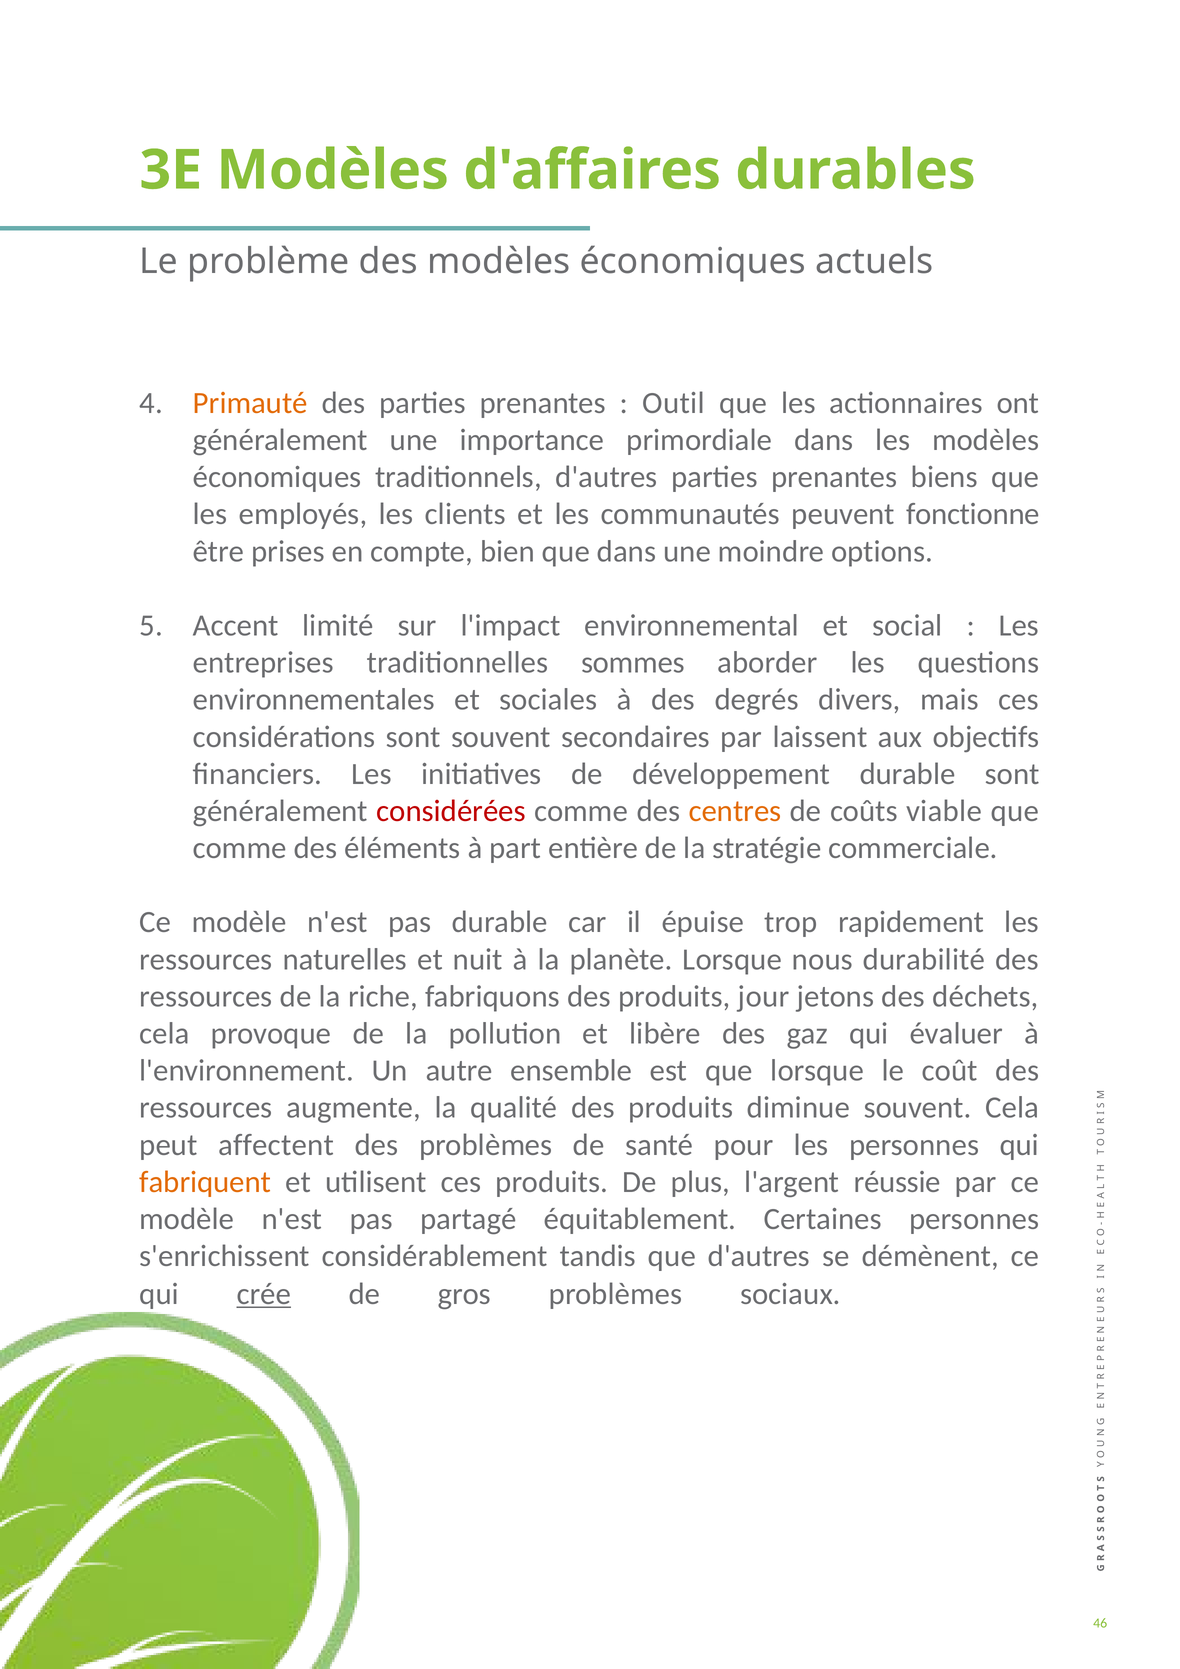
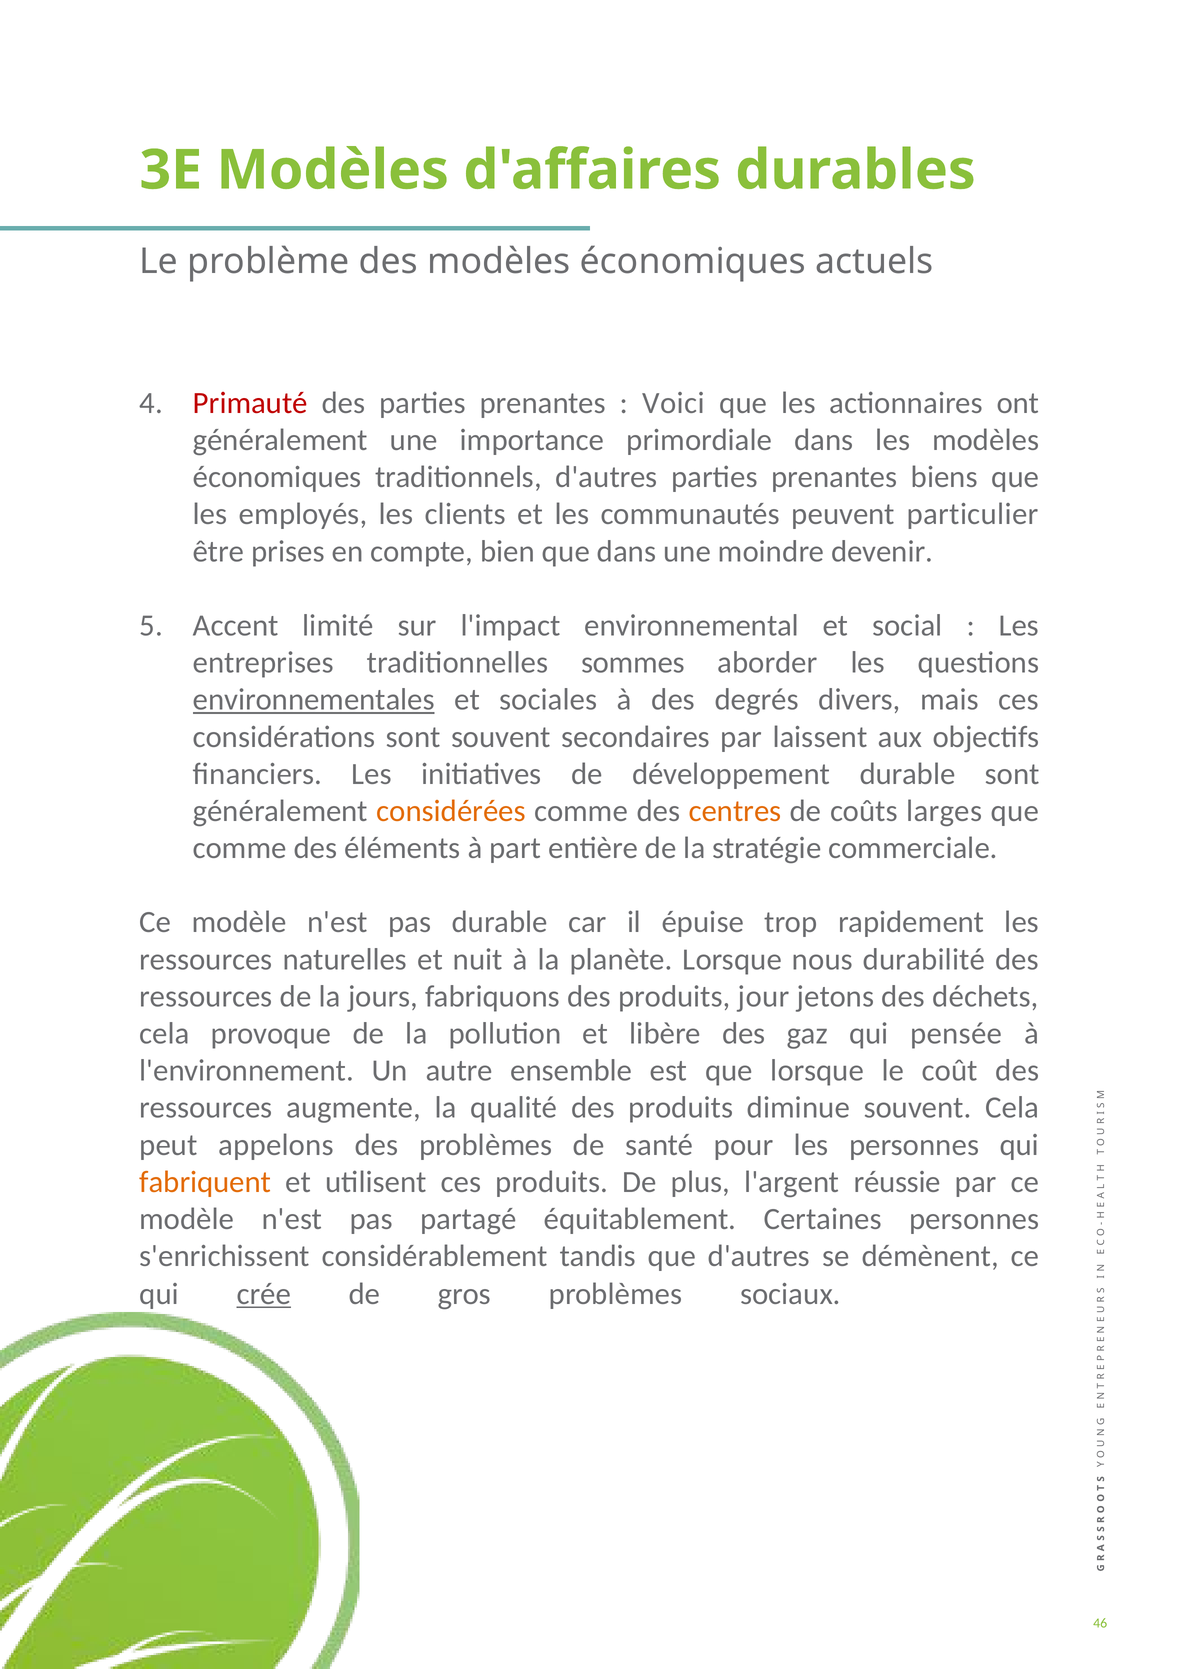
Primauté colour: orange -> red (250, 403)
Outil: Outil -> Voici (673, 403)
fonctionne: fonctionne -> particulier (973, 514)
options: options -> devenir (882, 551)
environnementales underline: none -> present (314, 700)
considérées colour: red -> orange (451, 811)
viable: viable -> larges (944, 811)
riche: riche -> jours (383, 996)
évaluer: évaluer -> pensée (956, 1033)
affectent: affectent -> appelons (276, 1145)
